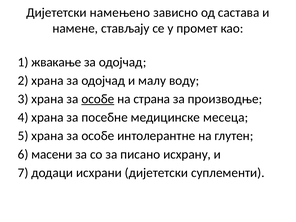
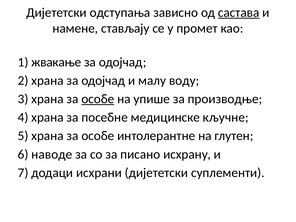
намењено: намењено -> одступања (120, 13)
састава underline: none -> present (239, 13)
страна: страна -> упише (152, 99)
месеца: месеца -> кључне (226, 117)
масени: масени -> наводе (52, 154)
